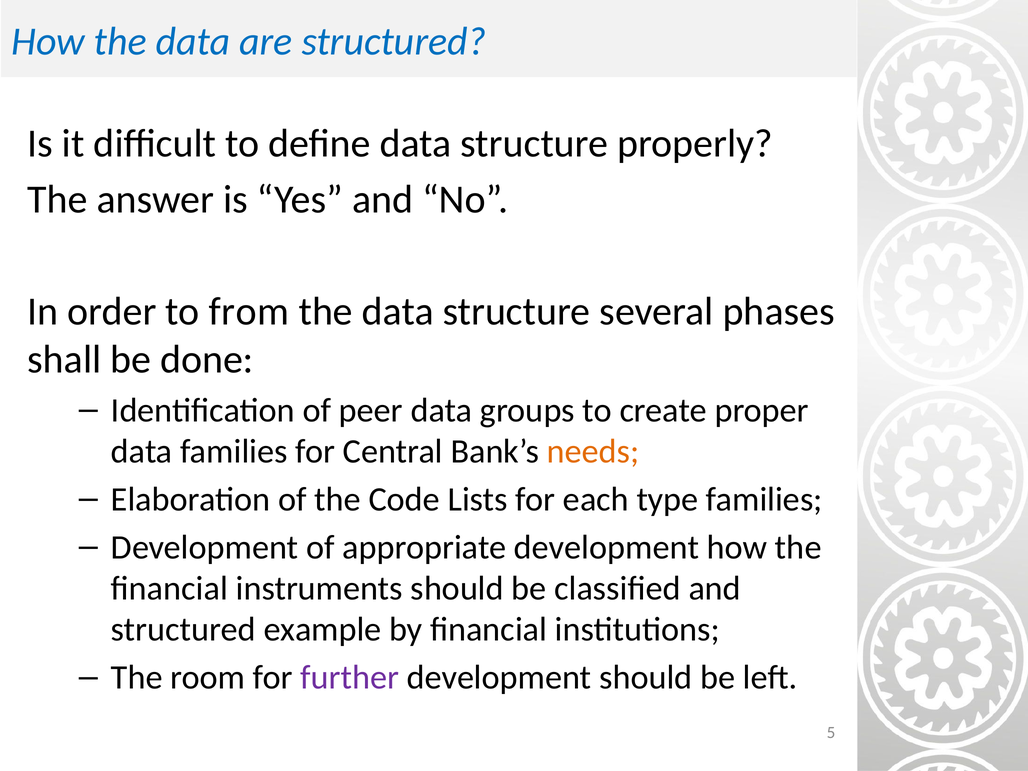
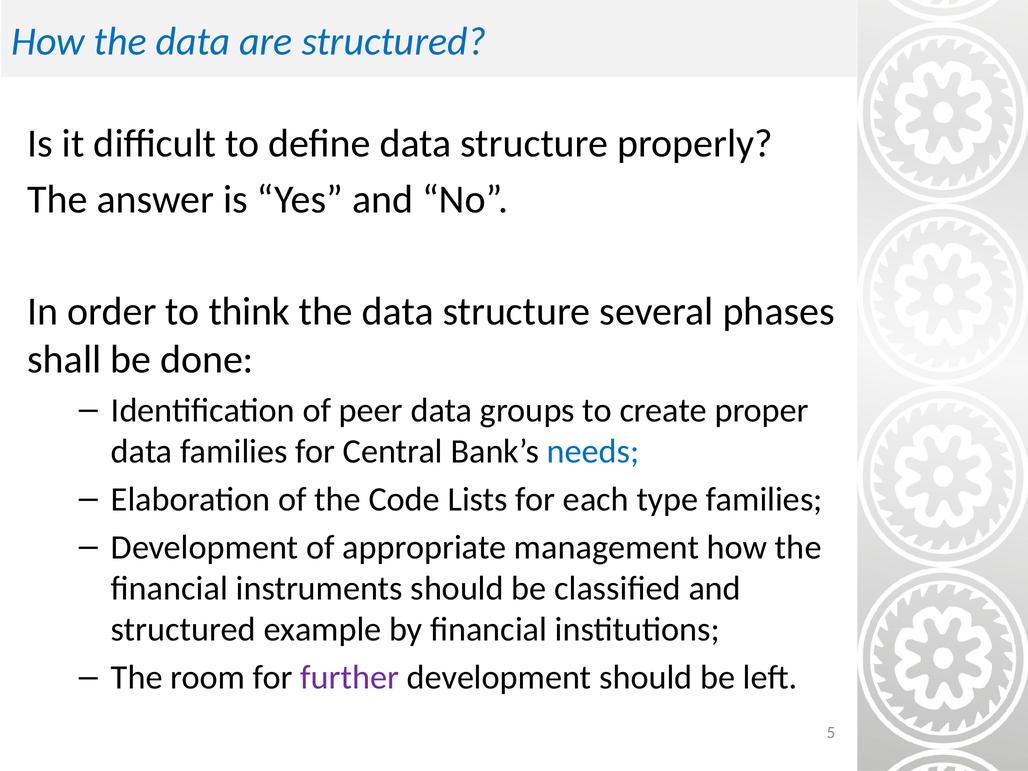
from: from -> think (249, 311)
needs colour: orange -> blue (593, 451)
appropriate development: development -> management (607, 547)
